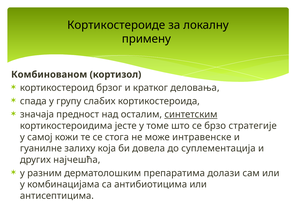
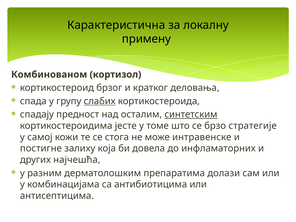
Кортикостероиде: Кортикостероиде -> Карактеристична (116, 25)
слабих underline: none -> present (100, 101)
значаја: значаја -> спадају (37, 114)
гуанилне: гуанилне -> постигне (41, 148)
суплементација: суплементација -> инфламаторних (218, 148)
